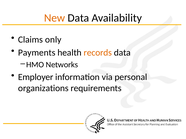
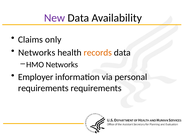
New colour: orange -> purple (55, 18)
Payments: Payments -> Networks (37, 53)
organizations: organizations -> requirements (43, 88)
